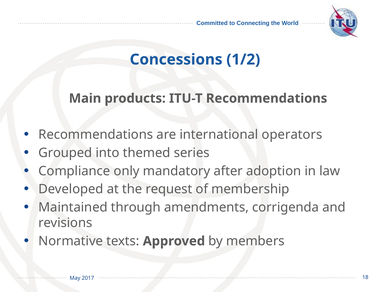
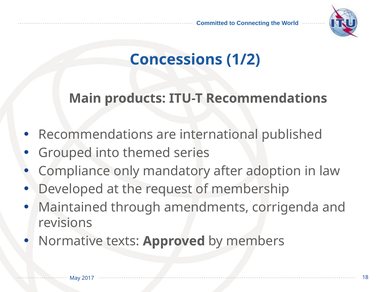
operators: operators -> published (292, 135)
